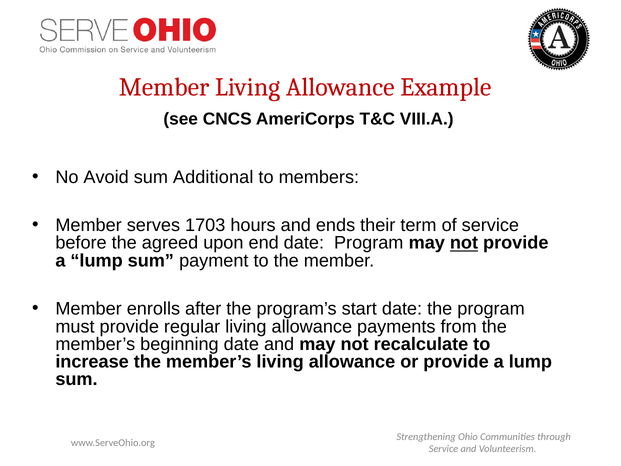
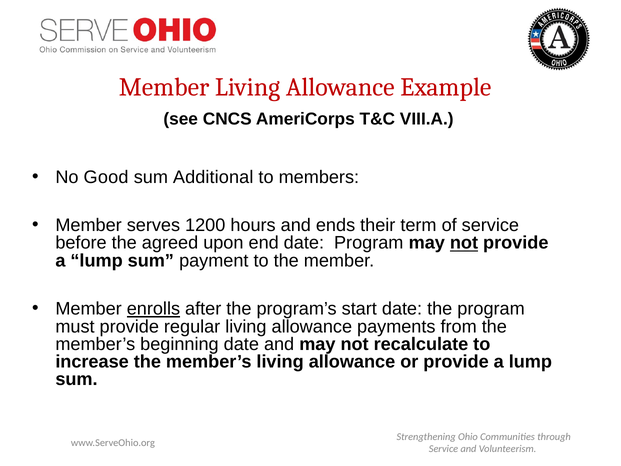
Avoid: Avoid -> Good (106, 177)
1703: 1703 -> 1200 (205, 225)
enrolls underline: none -> present (153, 309)
